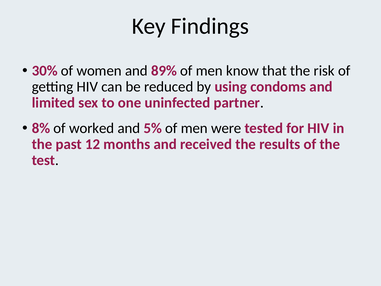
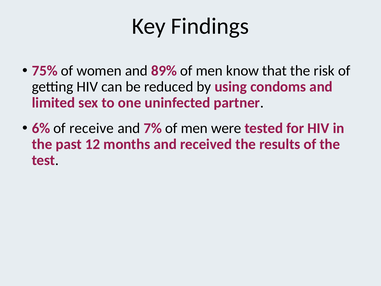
30%: 30% -> 75% (45, 71)
8%: 8% -> 6% (41, 128)
worked: worked -> receive (92, 128)
5%: 5% -> 7% (153, 128)
